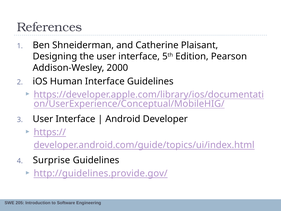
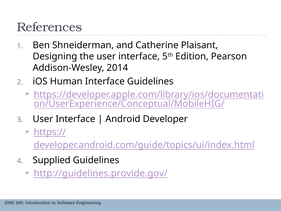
2000: 2000 -> 2014 (117, 68)
Surprise: Surprise -> Supplied (52, 160)
